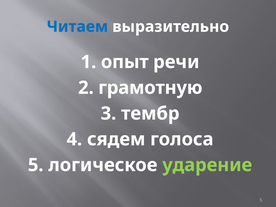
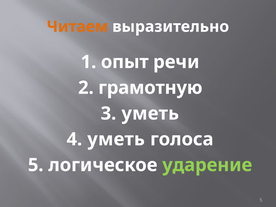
Читаем colour: blue -> orange (77, 27)
3 тембр: тембр -> уметь (150, 114)
4 сядем: сядем -> уметь (116, 139)
